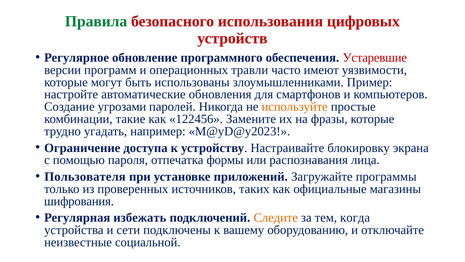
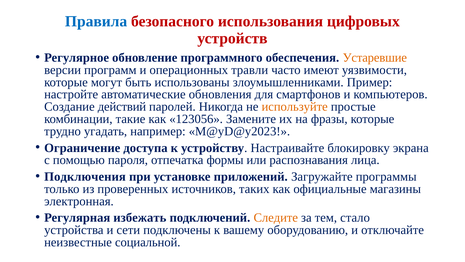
Правила colour: green -> blue (96, 21)
Устаревшие colour: red -> orange (375, 58)
угрозами: угрозами -> действий (122, 107)
122456: 122456 -> 123056 (196, 119)
Пользователя: Пользователя -> Подключения (85, 176)
шифрования: шифрования -> электронная (79, 201)
когда: когда -> стало (355, 217)
